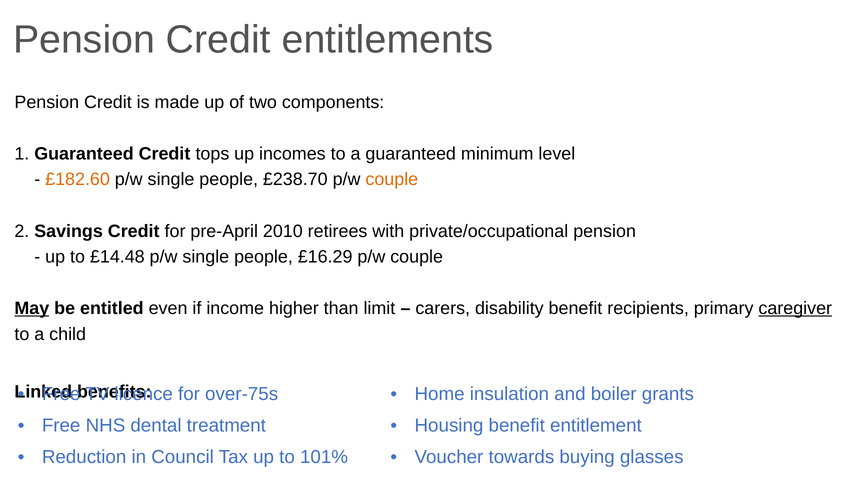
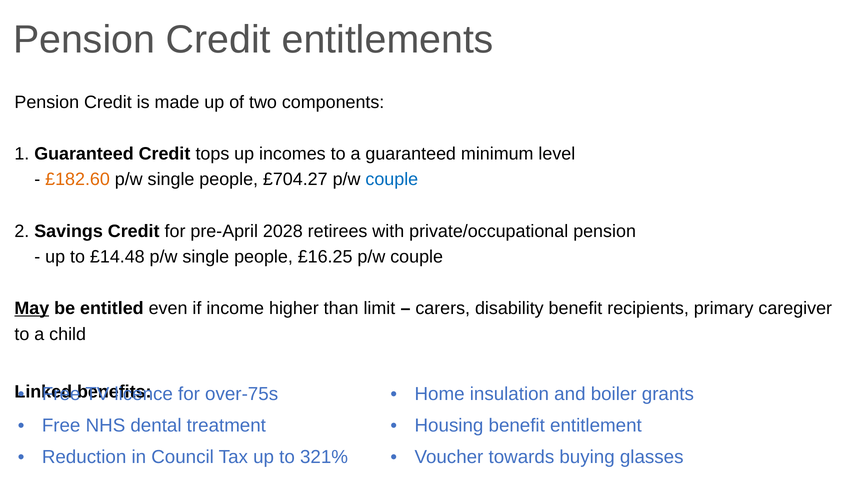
£238.70: £238.70 -> £704.27 (295, 179)
couple colour: orange -> blue (392, 179)
2010: 2010 -> 2028 (283, 231)
£16.29: £16.29 -> £16.25 (325, 257)
caregiver underline: present -> none (795, 308)
101%: 101% -> 321% (324, 457)
